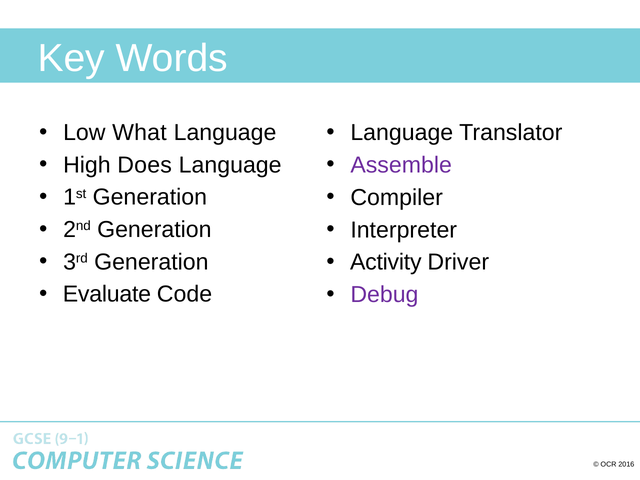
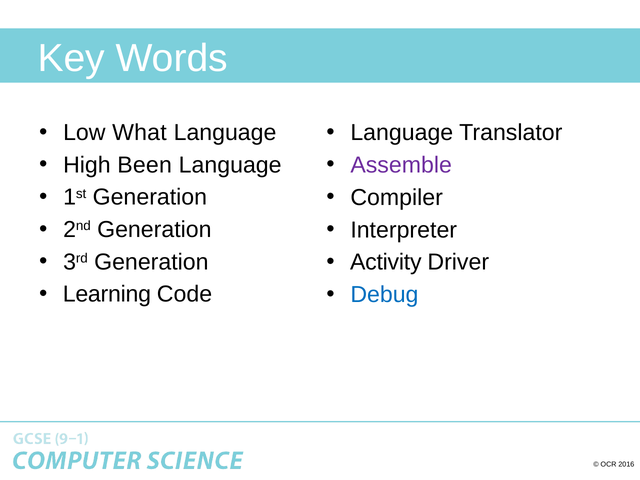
Does: Does -> Been (145, 165)
Evaluate: Evaluate -> Learning (107, 294)
Debug colour: purple -> blue (384, 295)
